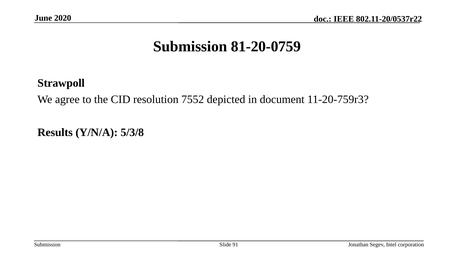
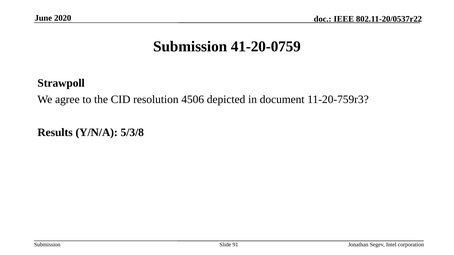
81-20-0759: 81-20-0759 -> 41-20-0759 (266, 46)
7552: 7552 -> 4506 (193, 100)
